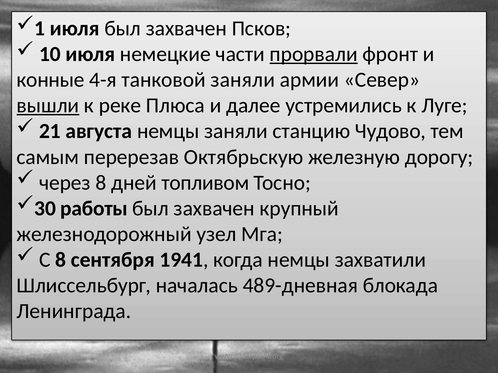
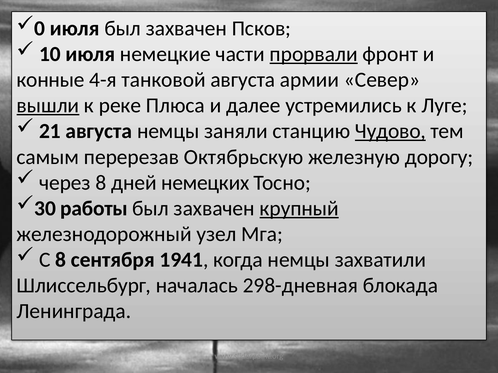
1: 1 -> 0 (40, 28)
танковой заняли: заняли -> августа (243, 80)
Чудово underline: none -> present (390, 131)
топливом: топливом -> немецких (205, 183)
крупный underline: none -> present (299, 209)
489-дневная: 489-дневная -> 298-дневная (300, 286)
